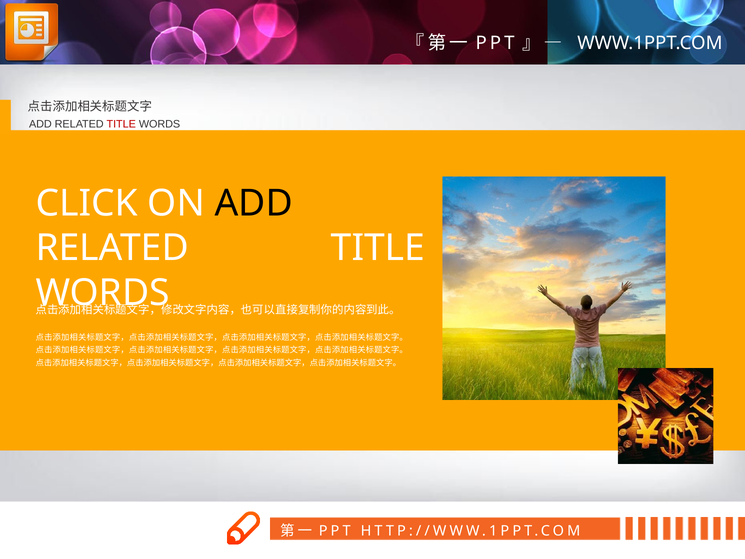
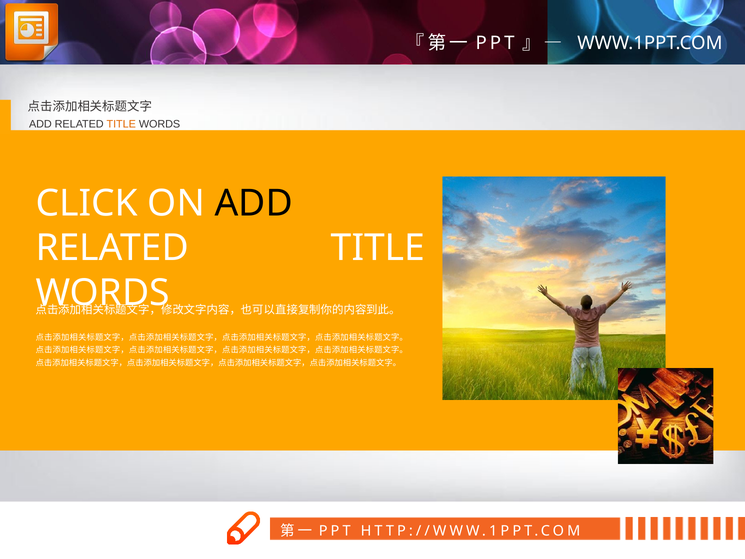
TITLE colour: red -> orange (121, 124)
